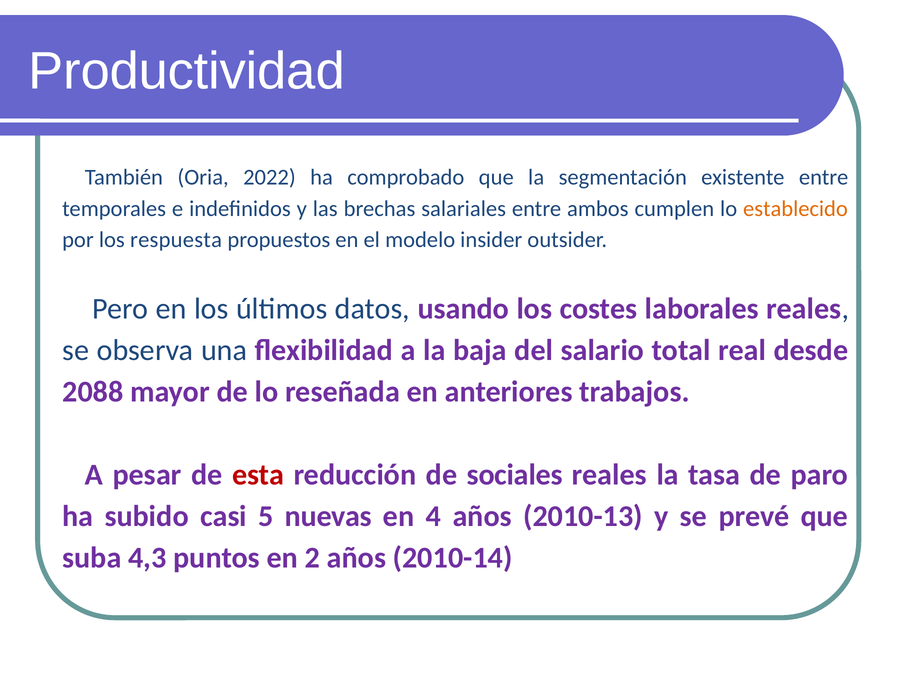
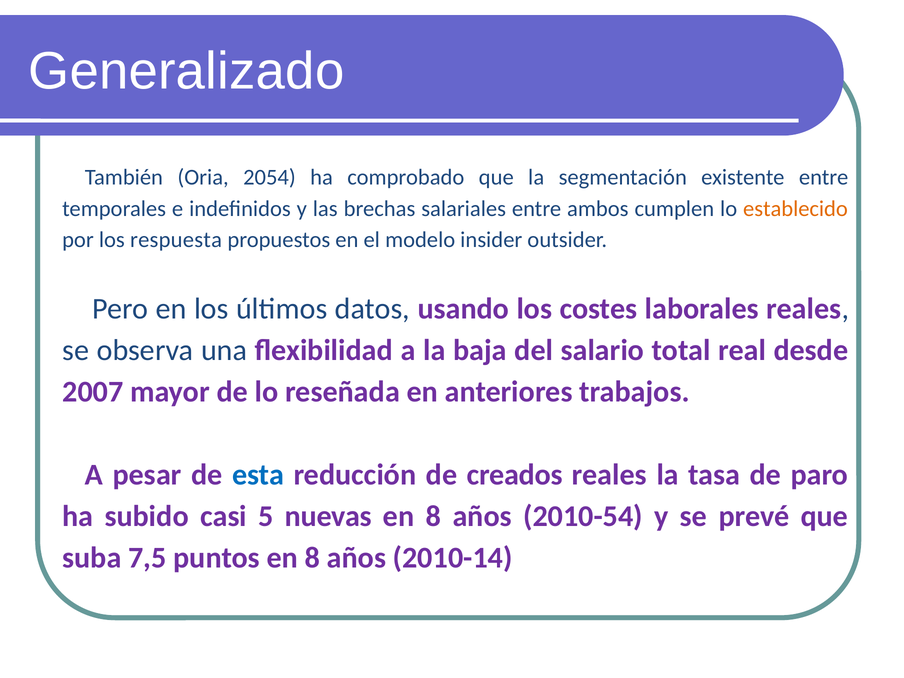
Productividad: Productividad -> Generalizado (186, 71)
2022: 2022 -> 2054 (269, 178)
2088: 2088 -> 2007 (93, 392)
esta colour: red -> blue (258, 475)
sociales: sociales -> creados (515, 475)
4: 4 -> 8 (433, 516)
2010-13: 2010-13 -> 2010-54 (583, 516)
4,3: 4,3 -> 7,5 (147, 558)
puntos en 2: 2 -> 8 (312, 558)
